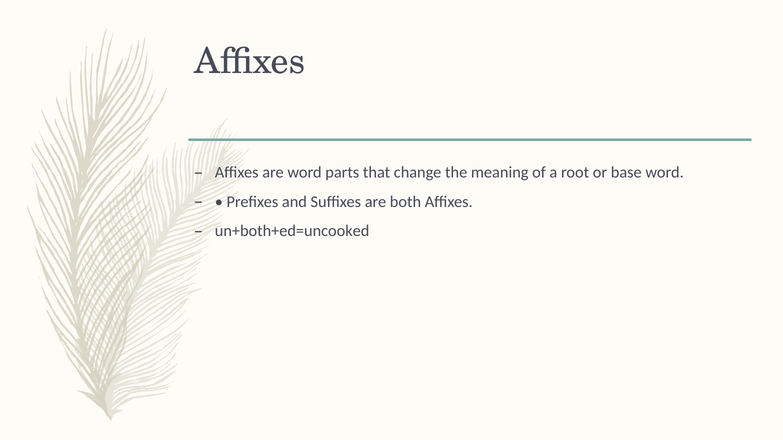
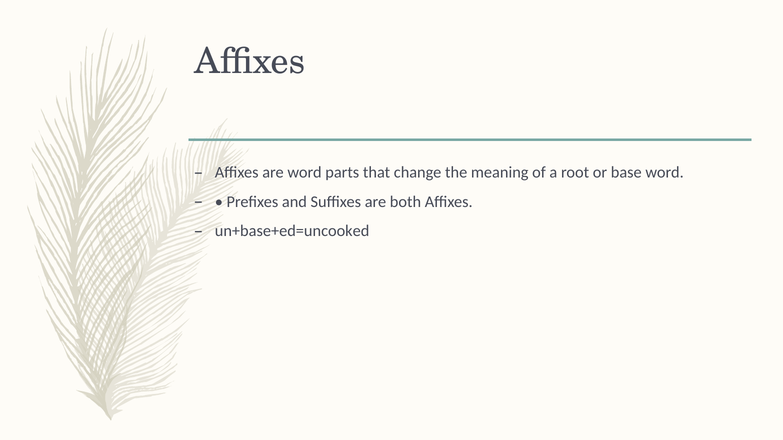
un+both+ed=uncooked: un+both+ed=uncooked -> un+base+ed=uncooked (292, 231)
